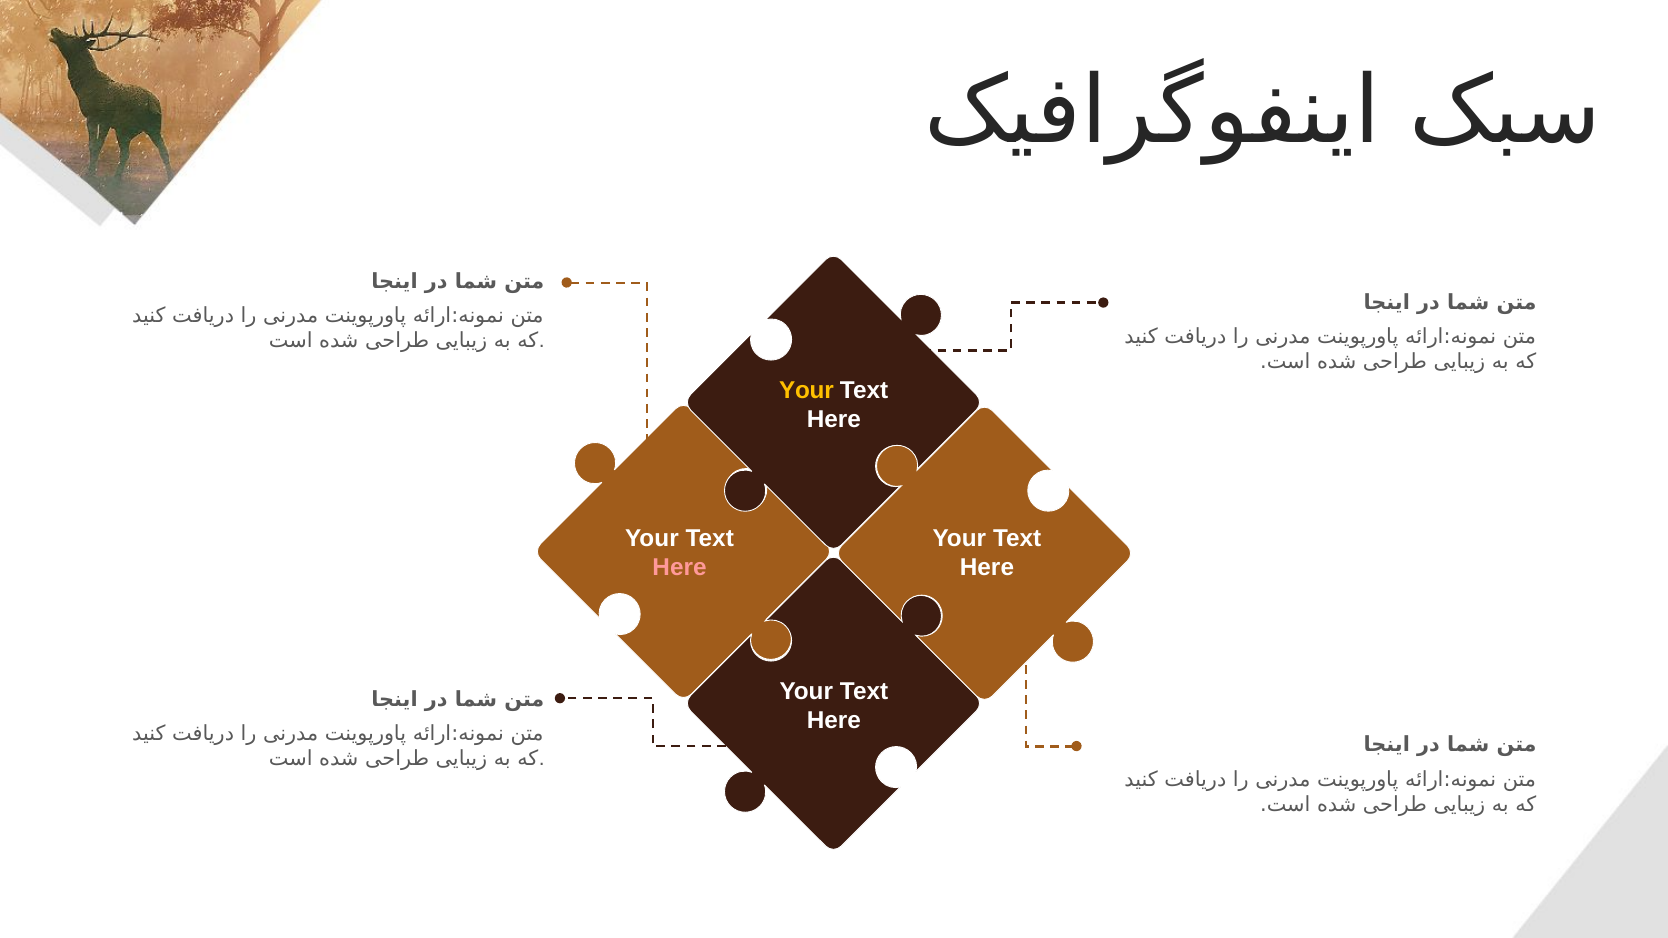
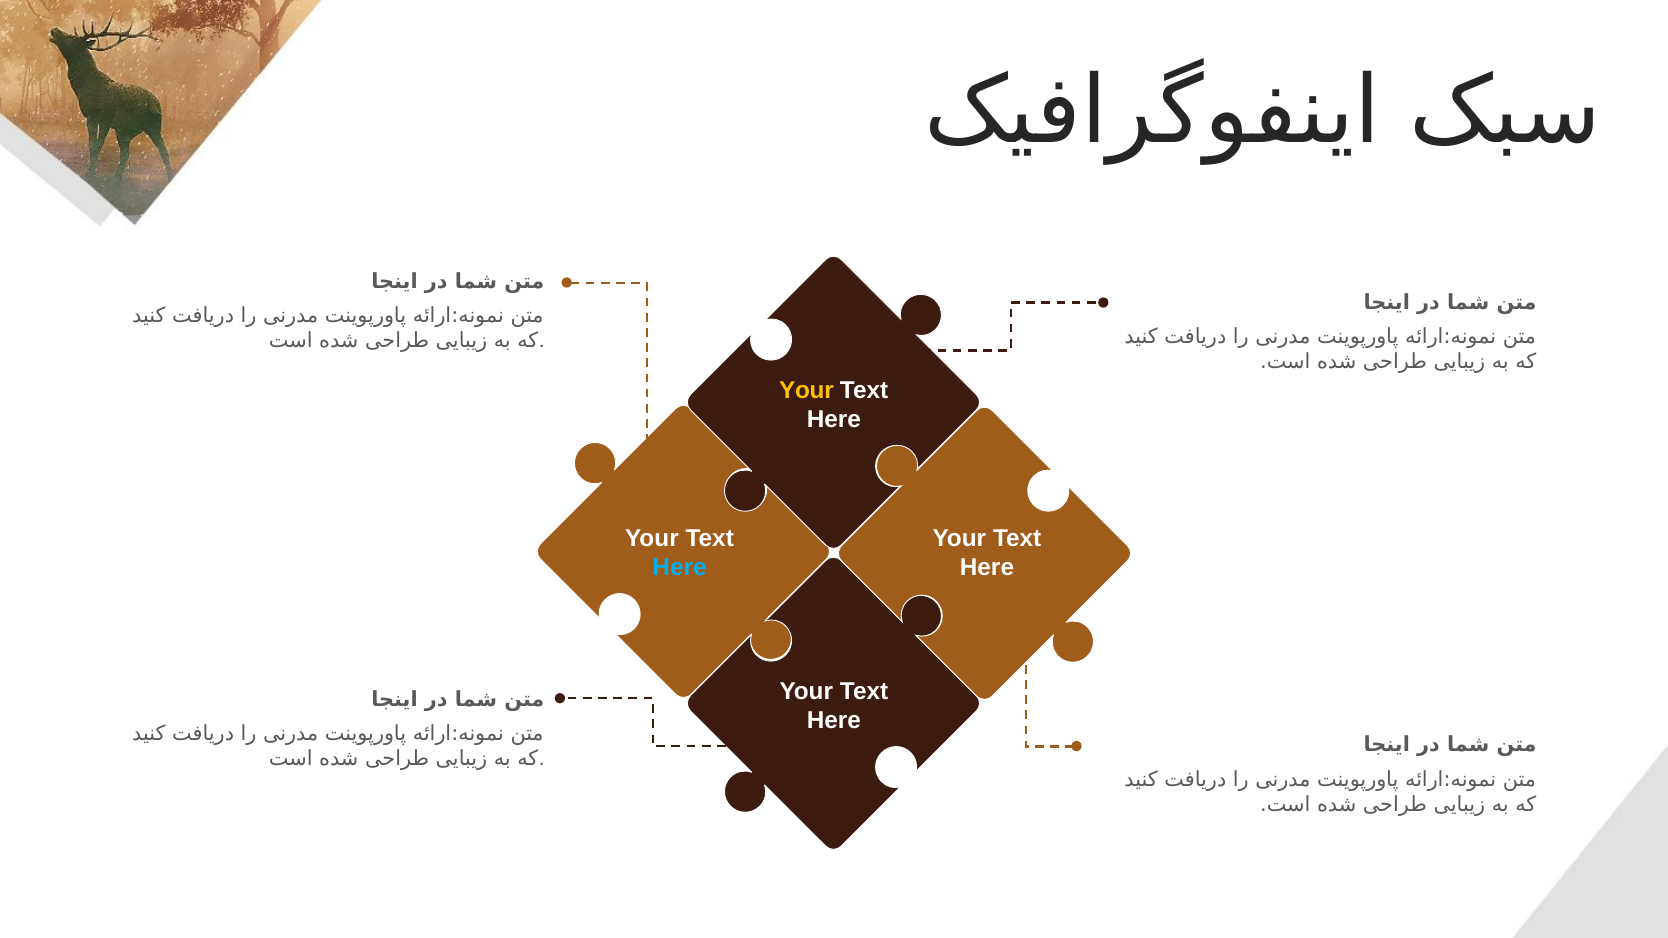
Here colour: pink -> light blue (680, 567)
